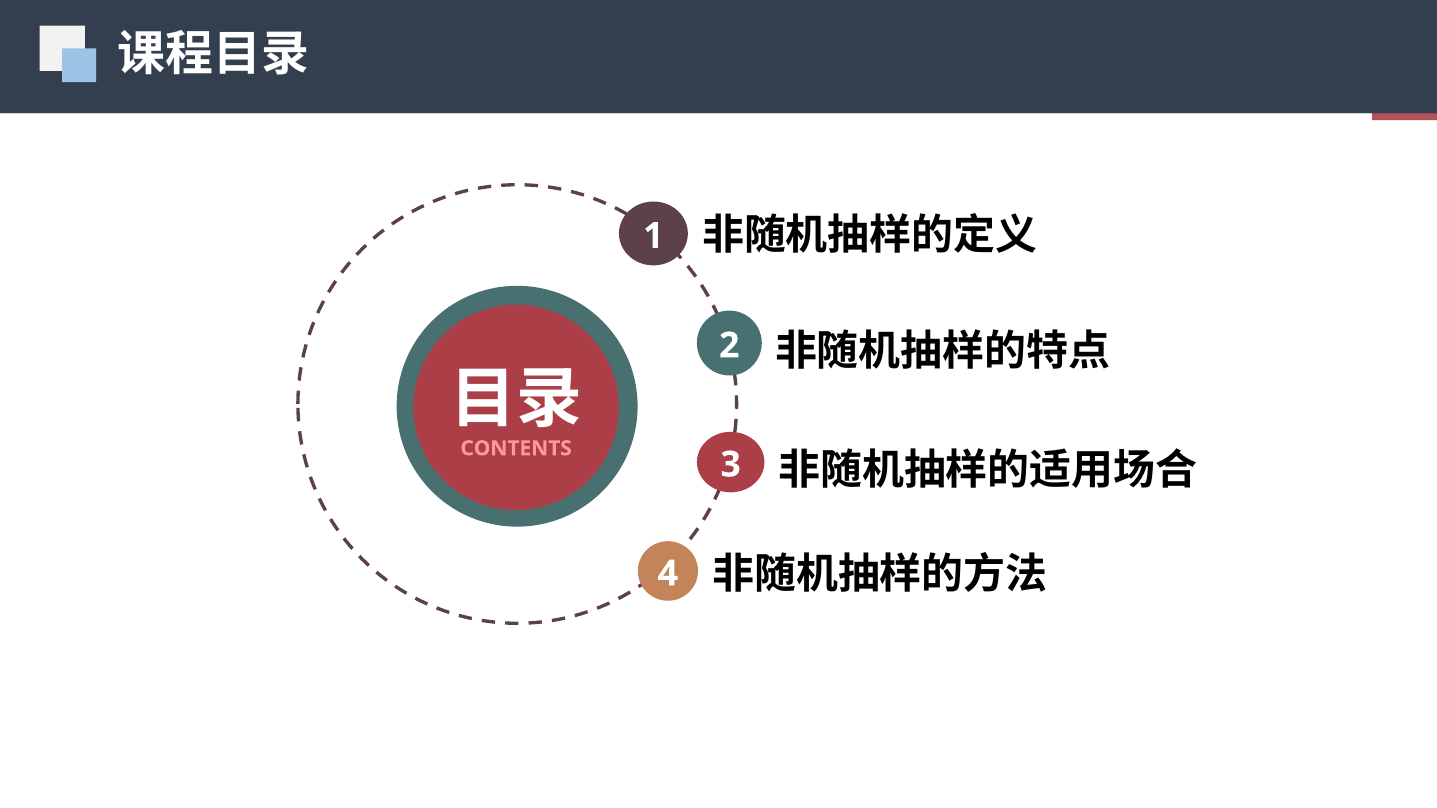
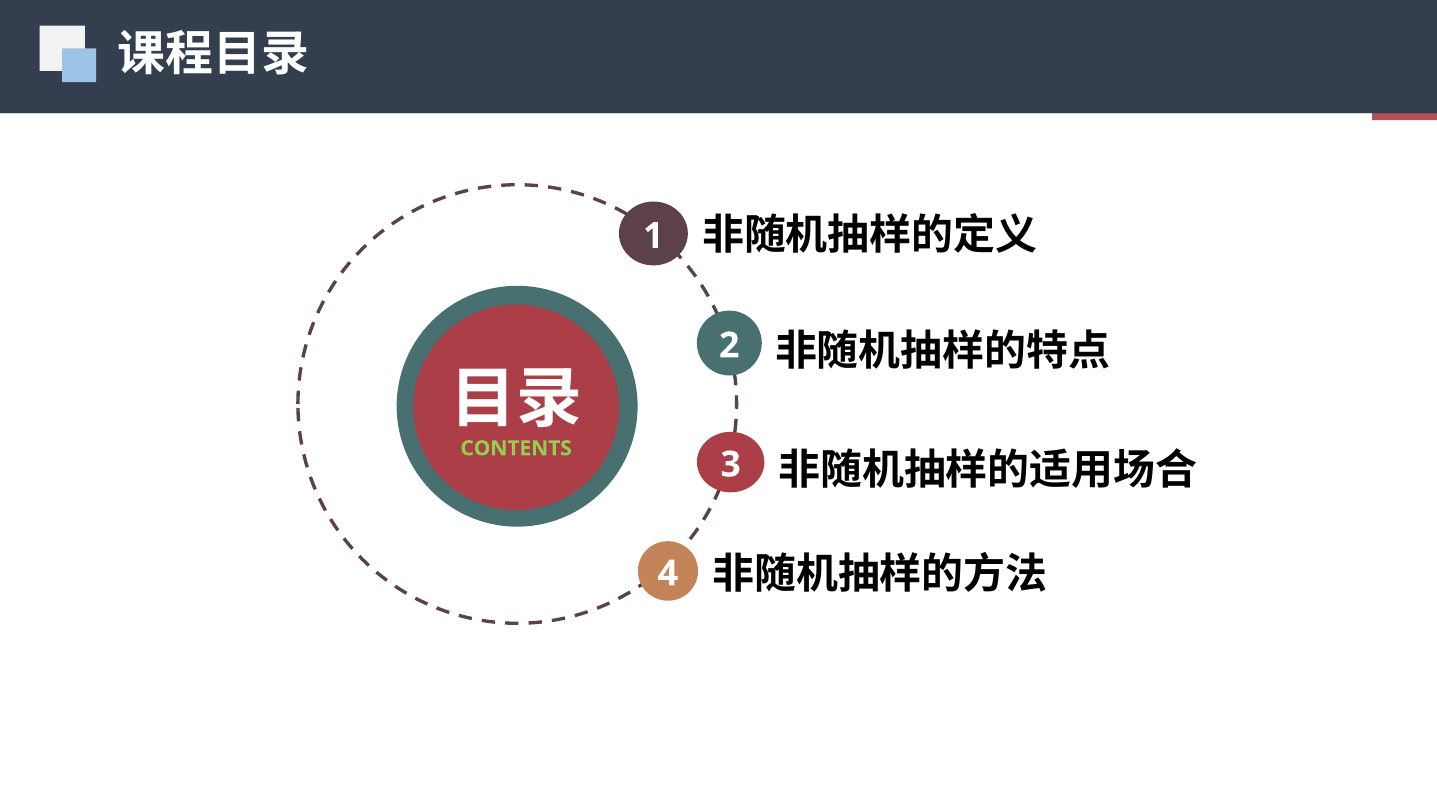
CONTENTS colour: pink -> light green (516, 449)
